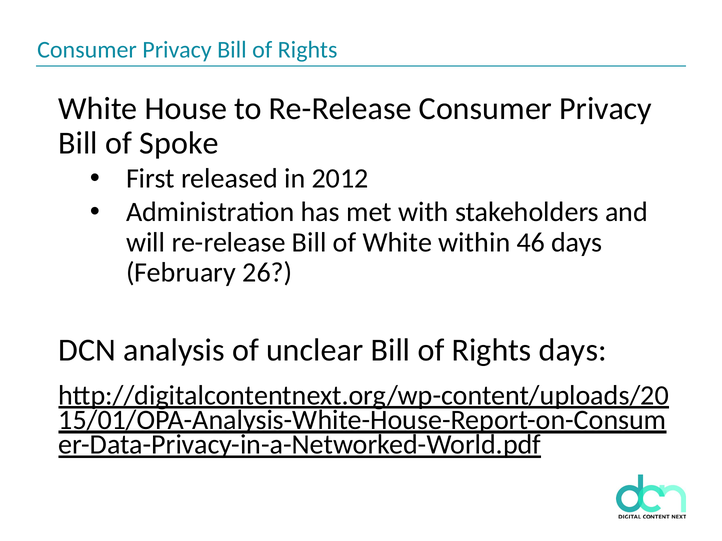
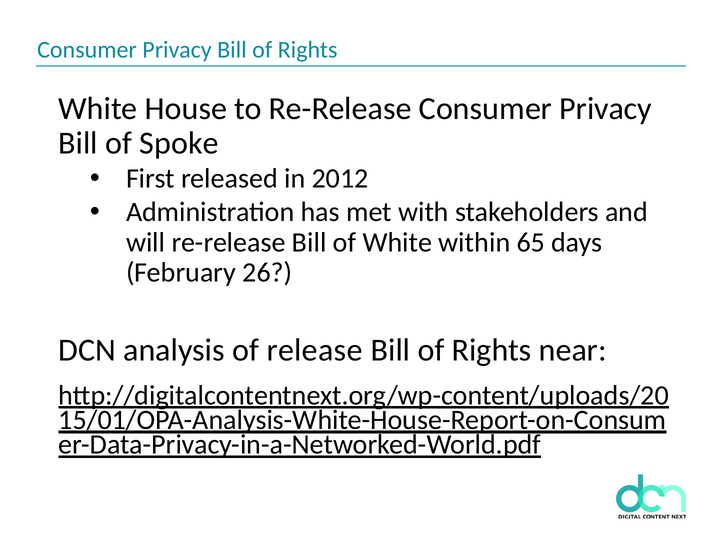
46: 46 -> 65 (531, 242)
unclear: unclear -> release (315, 351)
Rights days: days -> near (573, 351)
